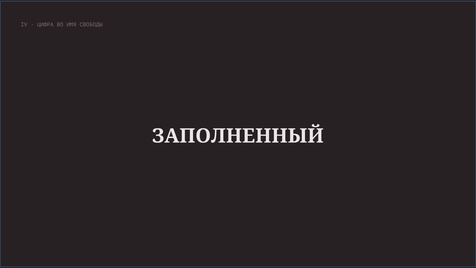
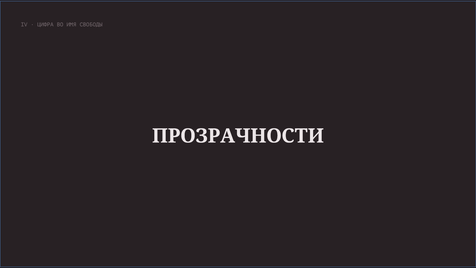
ЗАПОЛНЕННЫЙ: ЗАПОЛНЕННЫЙ -> ПРОЗРАЧНОСТИ (238, 136)
